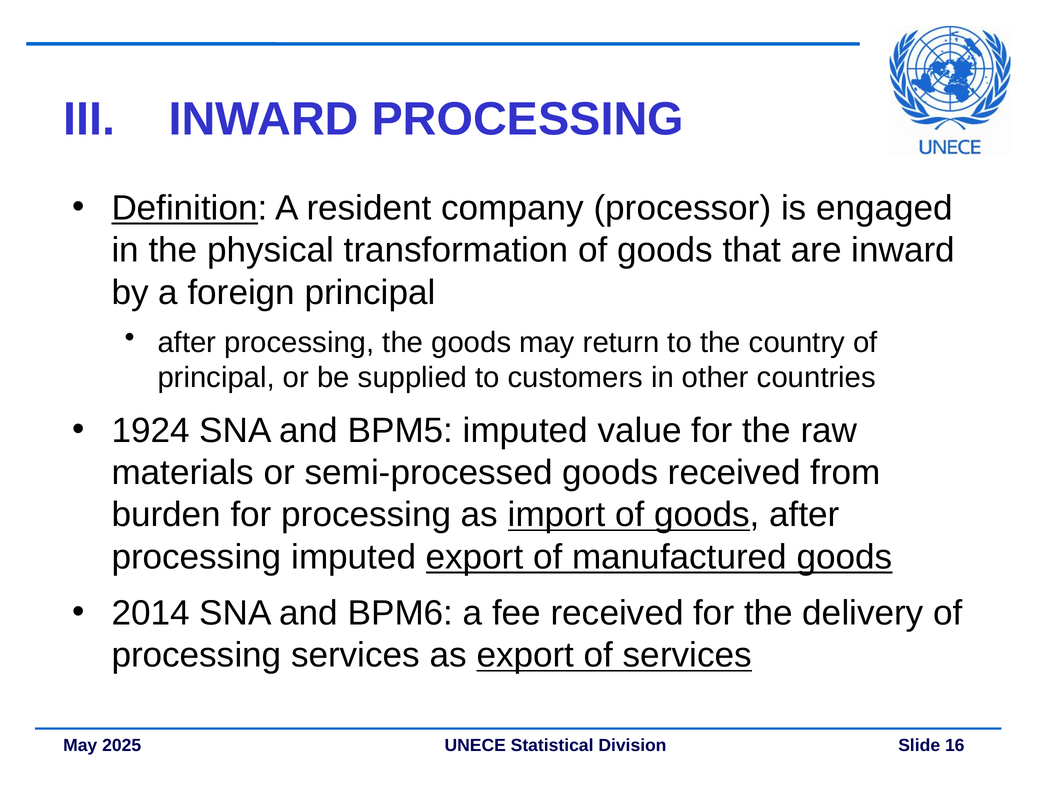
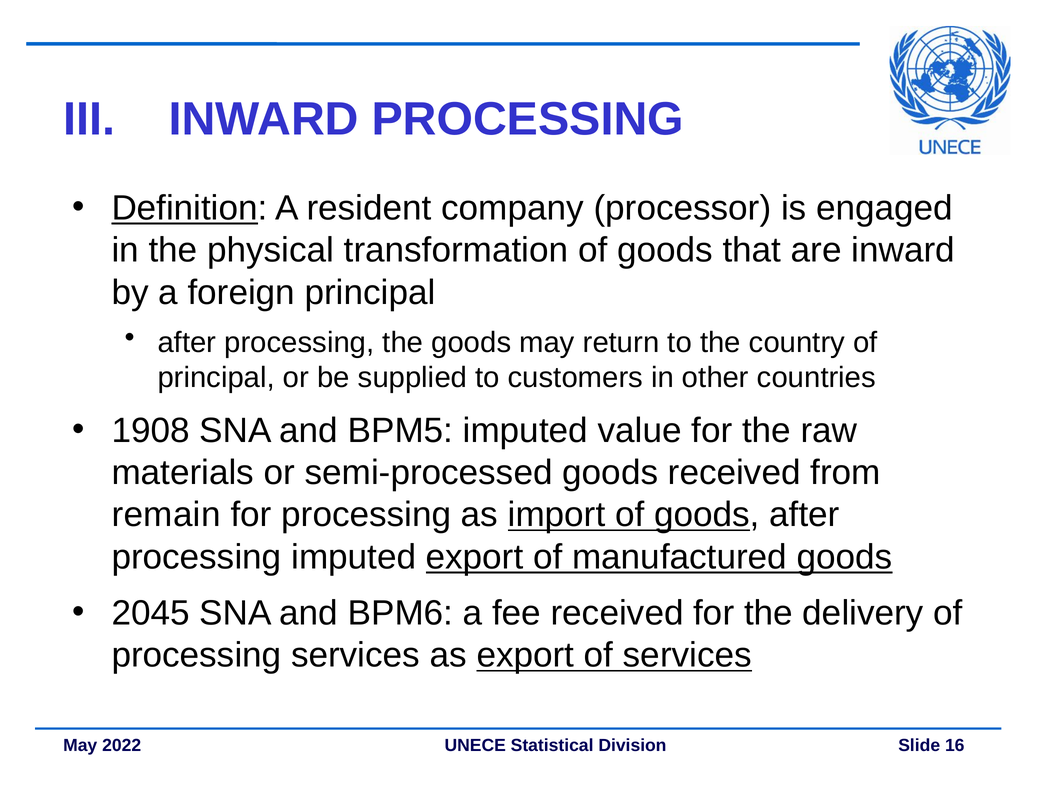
1924: 1924 -> 1908 (151, 431)
burden: burden -> remain (166, 515)
2014: 2014 -> 2045 (151, 614)
2025: 2025 -> 2022 (122, 746)
